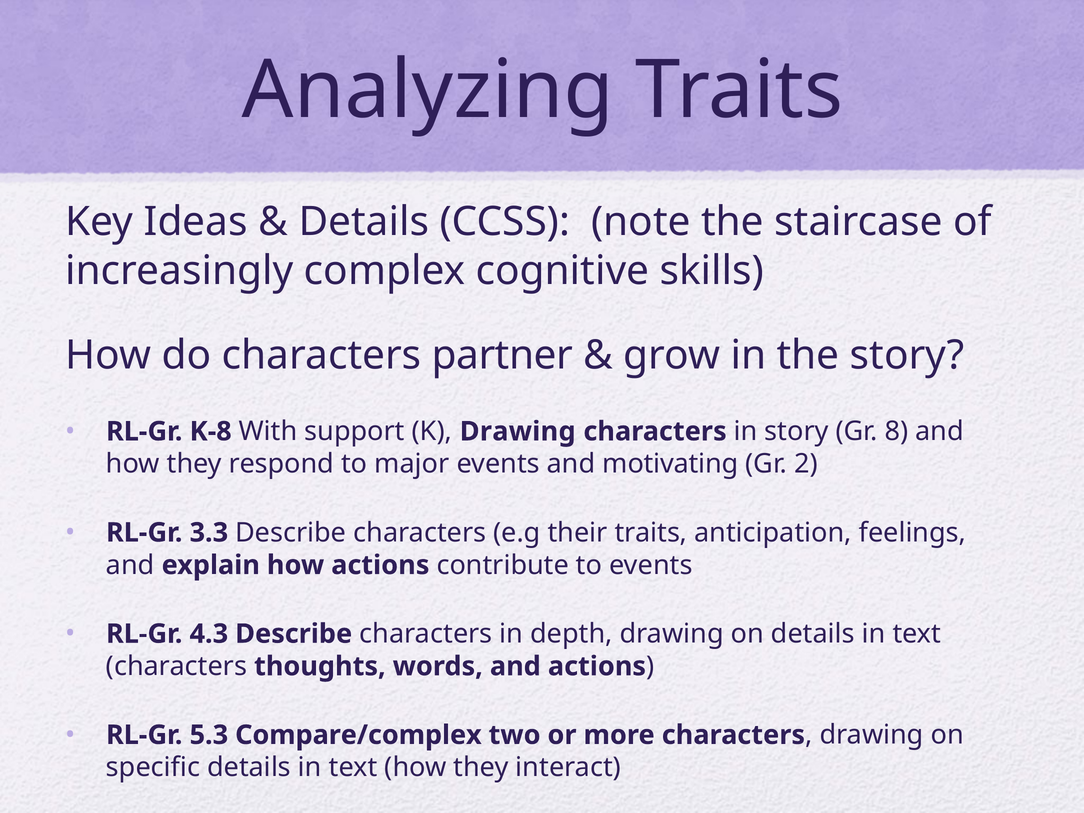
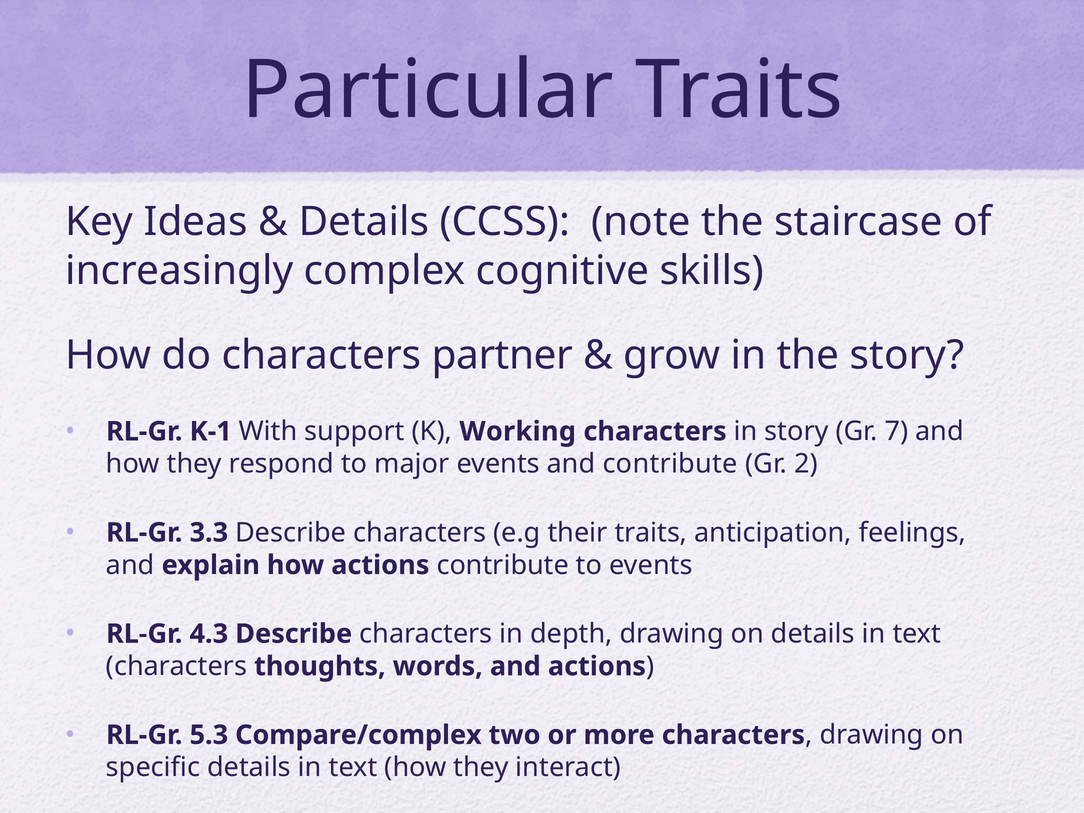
Analyzing: Analyzing -> Particular (428, 91)
K-8: K-8 -> K-1 (211, 431)
K Drawing: Drawing -> Working (518, 431)
8: 8 -> 7 (896, 431)
and motivating: motivating -> contribute (670, 464)
